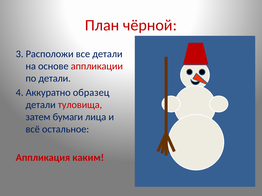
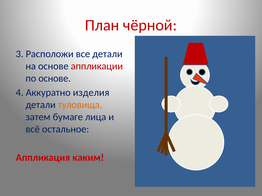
по детали: детали -> основе (55, 78)
образец: образец -> изделия (91, 93)
туловища colour: red -> orange (80, 105)
бумаги: бумаги -> бумаге (68, 117)
